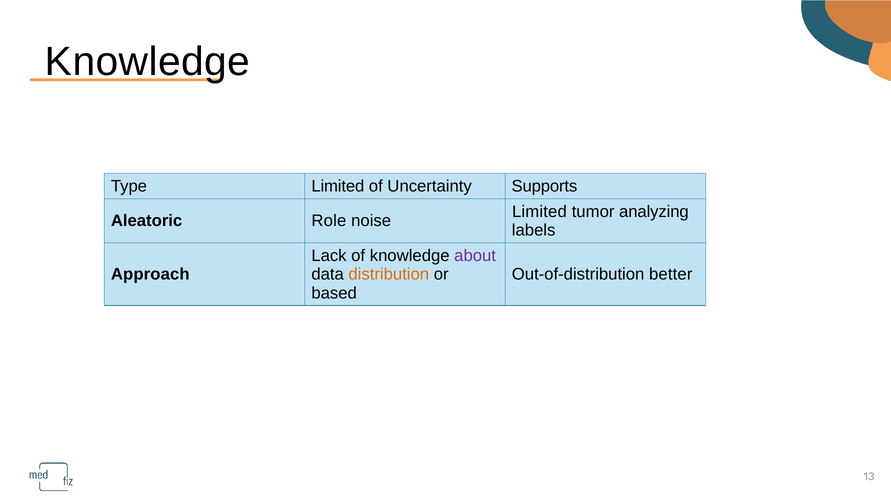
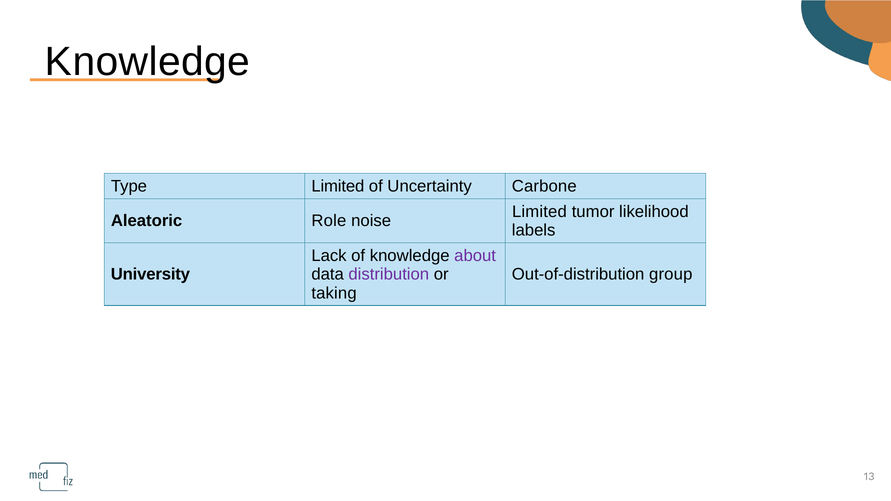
Supports: Supports -> Carbone (544, 186)
analyzing: analyzing -> likelihood (654, 212)
Approach: Approach -> University (150, 274)
distribution colour: orange -> purple (389, 274)
better: better -> group (671, 274)
based: based -> taking (334, 293)
